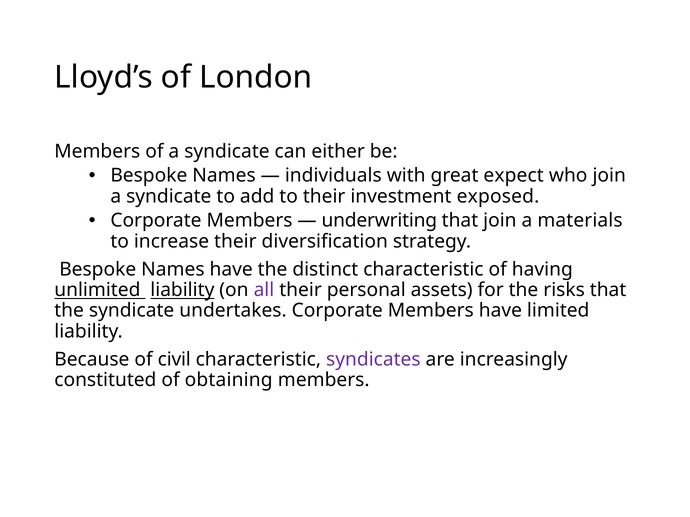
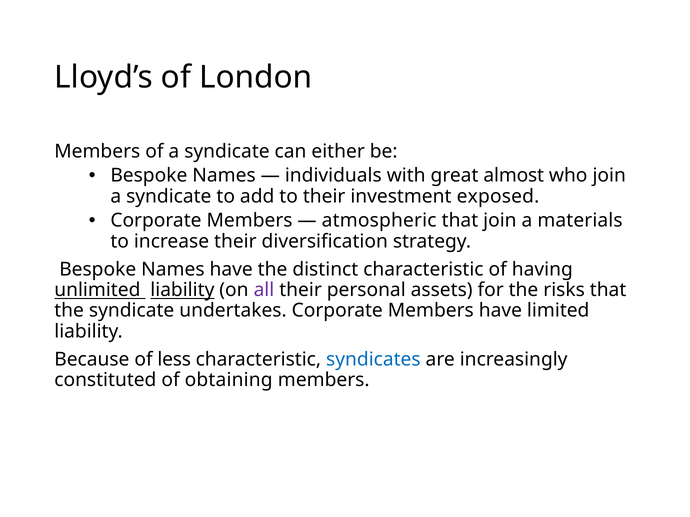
expect: expect -> almost (514, 176)
underwriting: underwriting -> atmospheric (379, 221)
civil: civil -> less (174, 360)
syndicates colour: purple -> blue (373, 360)
